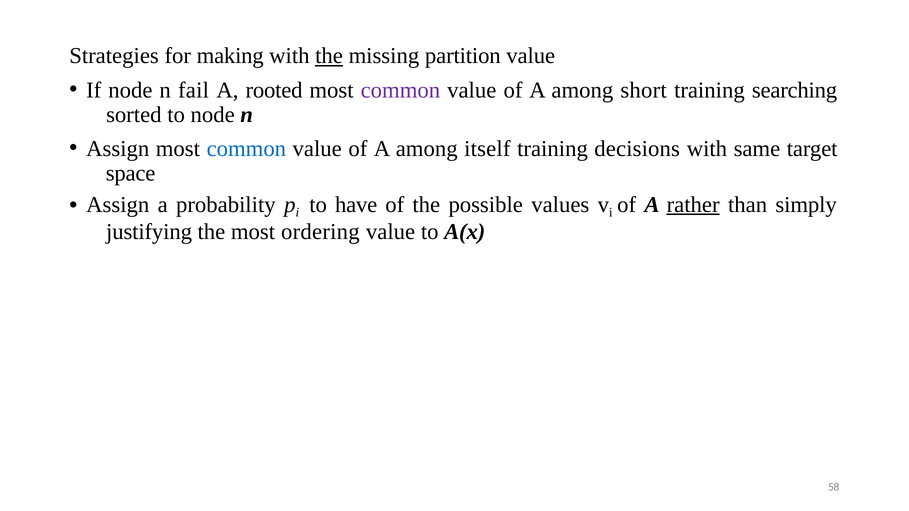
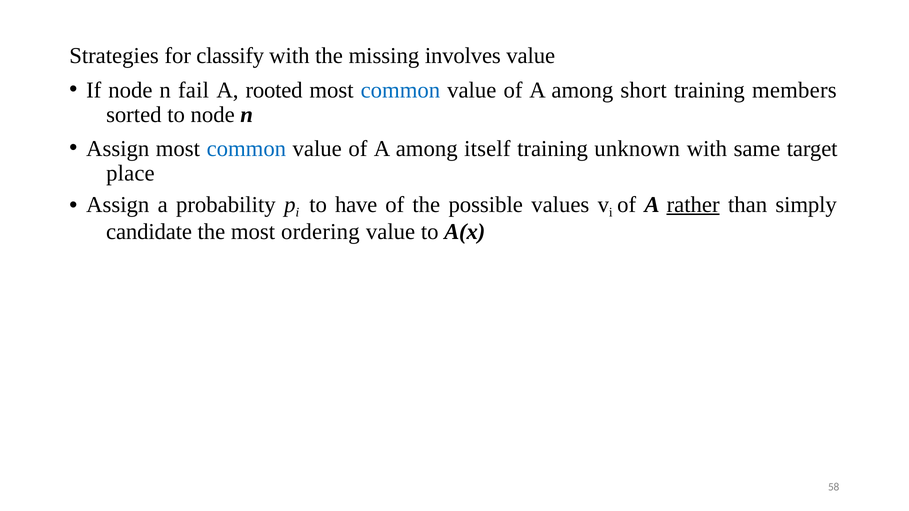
making: making -> classify (230, 56)
the underline: present -> none (329, 56)
partition: partition -> involves (463, 56)
common colour: purple -> blue (400, 90)
searching: searching -> members (794, 90)
decisions: decisions -> unknown (637, 149)
space: space -> place (130, 173)
justifying: justifying -> candidate (149, 232)
